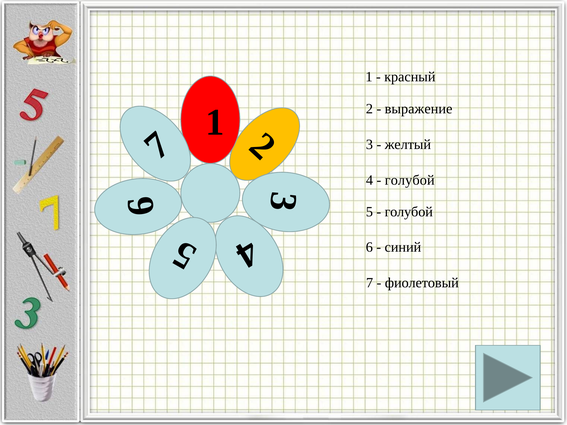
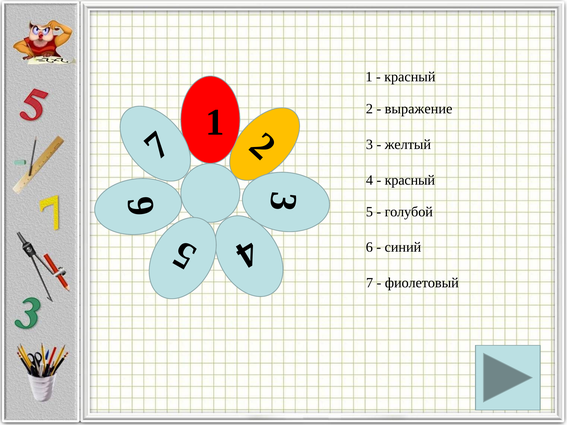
голубой: голубой -> красный (410, 180)
